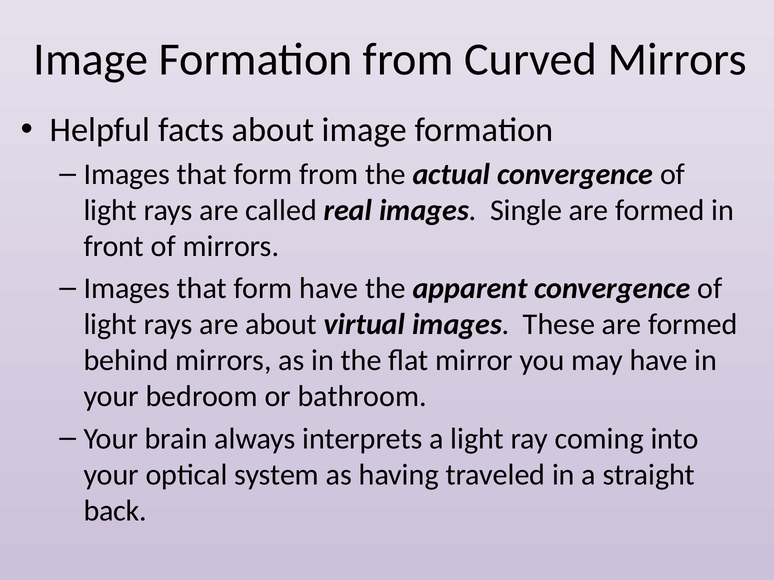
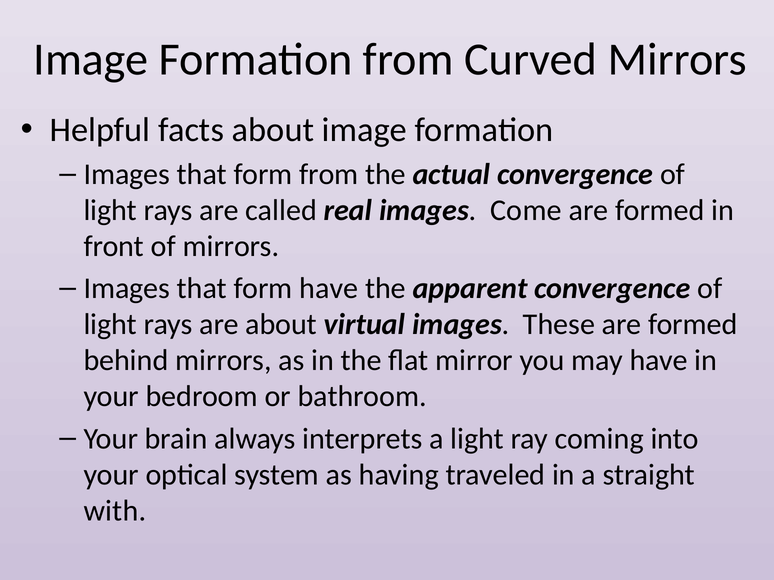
Single: Single -> Come (526, 211)
back: back -> with (115, 511)
